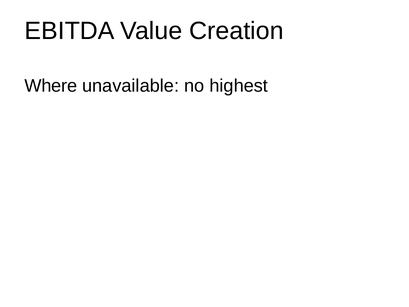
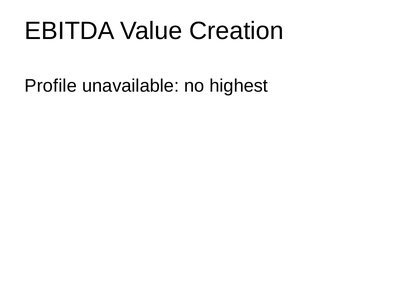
Where: Where -> Profile (51, 86)
